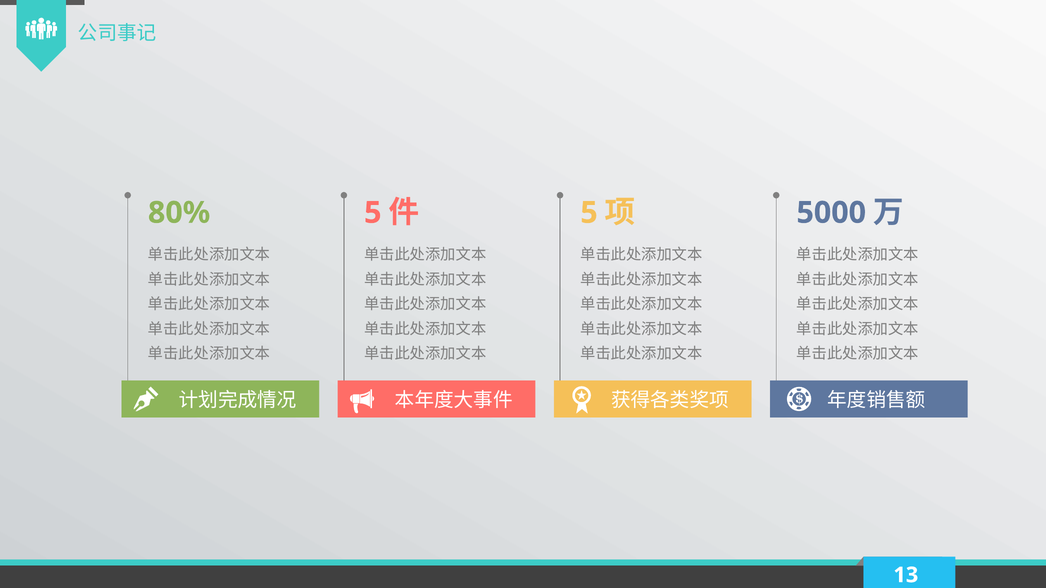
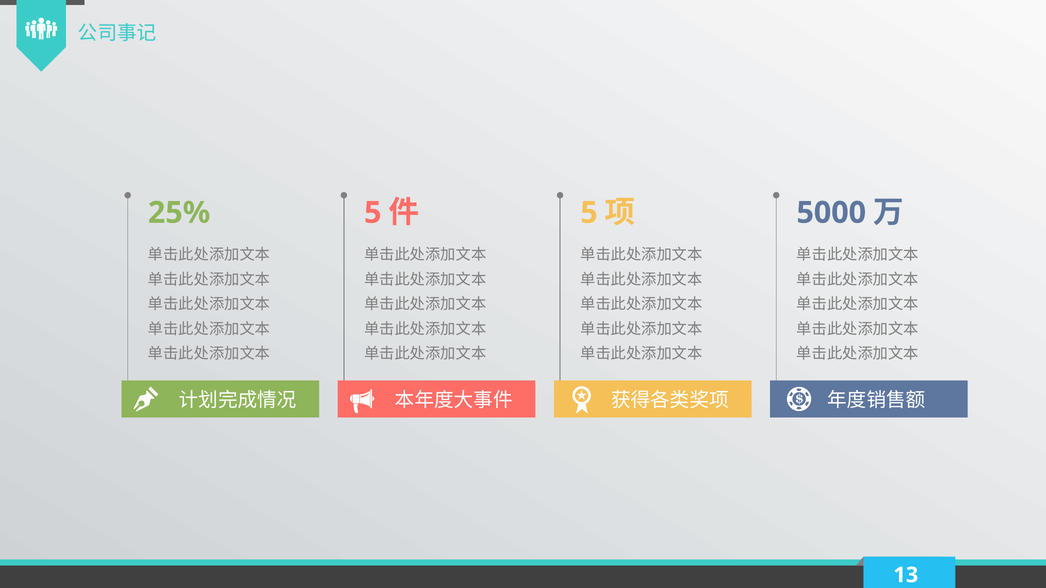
80%: 80% -> 25% (179, 213)
